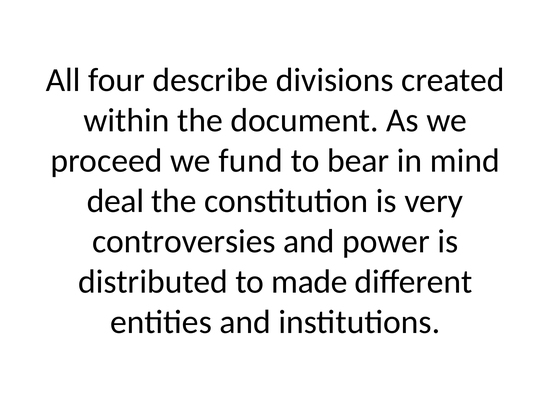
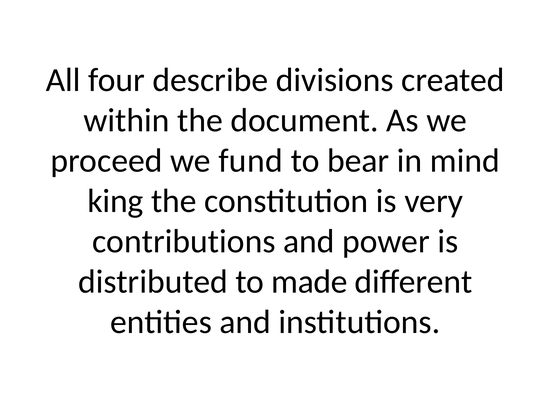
deal: deal -> king (115, 201)
controversies: controversies -> contributions (184, 242)
